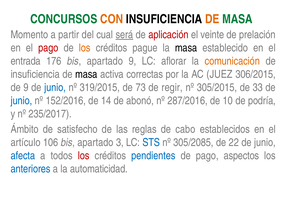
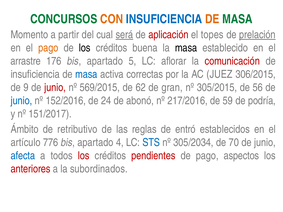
INSUFICIENCIA colour: black -> blue (164, 19)
veinte: veinte -> topes (212, 35)
prelación underline: none -> present (257, 35)
pago colour: red -> orange (48, 48)
los colour: orange -> black (85, 48)
pague: pague -> buena (145, 48)
entrada: entrada -> arrastre (26, 61)
apartado 9: 9 -> 5 (132, 61)
comunicación colour: orange -> red (232, 61)
masa colour: black -> blue (86, 74)
junio colour: blue -> red (55, 88)
319/2015: 319/2015 -> 569/2015 (100, 88)
73: 73 -> 62 (141, 88)
regir: regir -> gran (172, 88)
33: 33 -> 56 (258, 88)
14: 14 -> 24 (106, 101)
287/2016: 287/2016 -> 217/2016 (187, 101)
10: 10 -> 59 (228, 101)
235/2017: 235/2017 -> 151/2017 (50, 114)
satisfecho: satisfecho -> retributivo (77, 129)
cabo: cabo -> entró (185, 129)
106: 106 -> 776 (51, 143)
3: 3 -> 4 (120, 143)
305/2085: 305/2085 -> 305/2034 (193, 143)
22: 22 -> 70 (234, 143)
pendientes colour: blue -> red (153, 156)
anteriores colour: blue -> red (31, 169)
automaticidad: automaticidad -> subordinados (99, 169)
